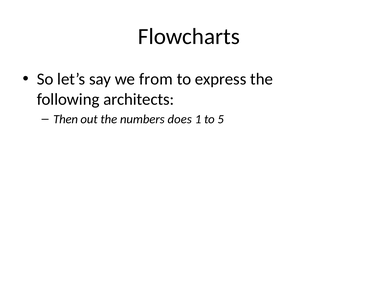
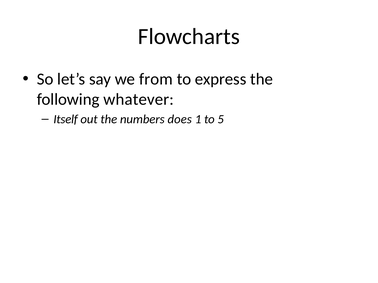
architects: architects -> whatever (139, 99)
Then: Then -> Itself (66, 119)
